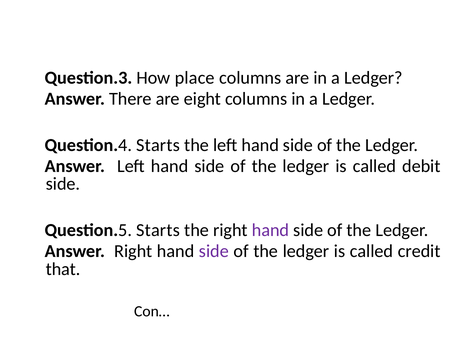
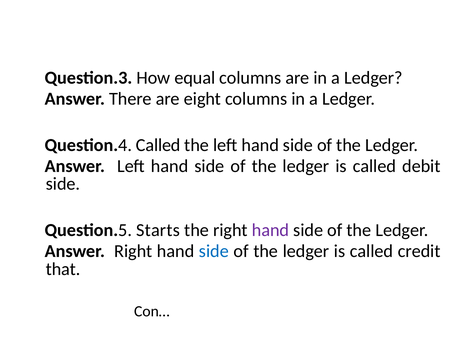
place: place -> equal (195, 78)
Question.4 Starts: Starts -> Called (158, 145)
side colour: purple -> blue (214, 251)
